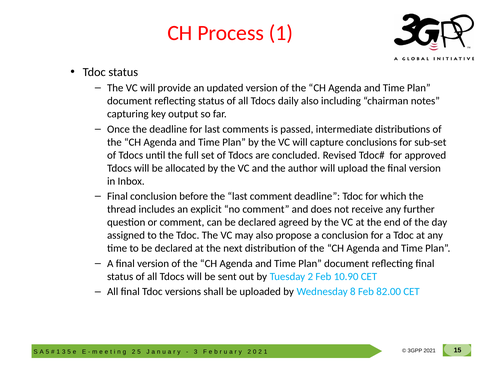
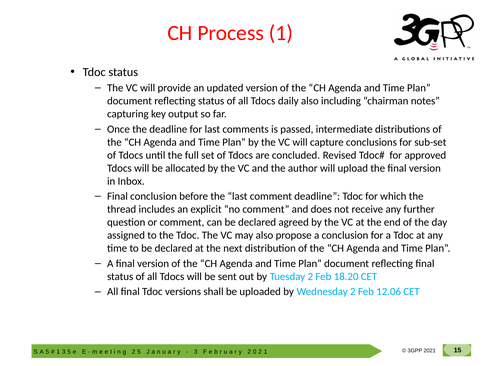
10.90: 10.90 -> 18.20 (346, 277)
Wednesday 8: 8 -> 2 (353, 292)
82.00: 82.00 -> 12.06 (389, 292)
